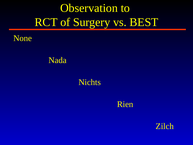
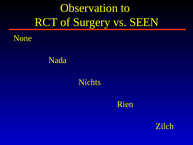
BEST: BEST -> SEEN (144, 22)
